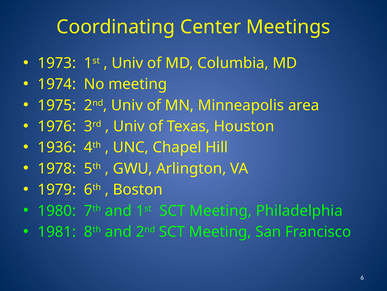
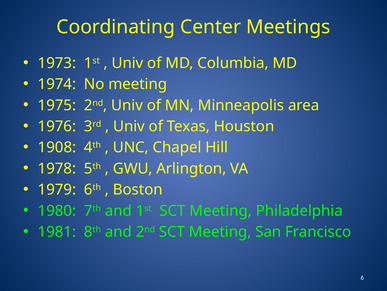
1936: 1936 -> 1908 (57, 147)
